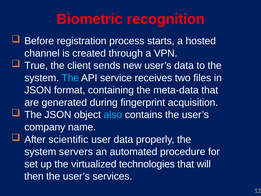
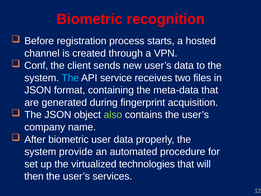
True: True -> Conf (36, 65)
also colour: light blue -> light green (113, 115)
After scientific: scientific -> biometric (68, 139)
servers: servers -> provide (76, 152)
